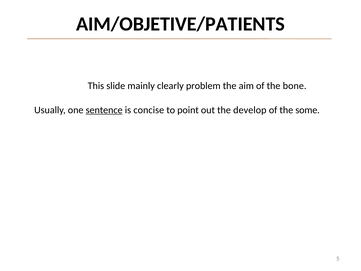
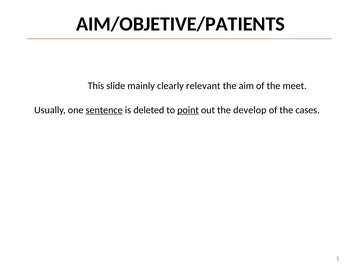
problem: problem -> relevant (203, 86)
bone: bone -> meet (295, 86)
concise: concise -> deleted (149, 110)
point underline: none -> present (188, 110)
some: some -> cases (308, 110)
